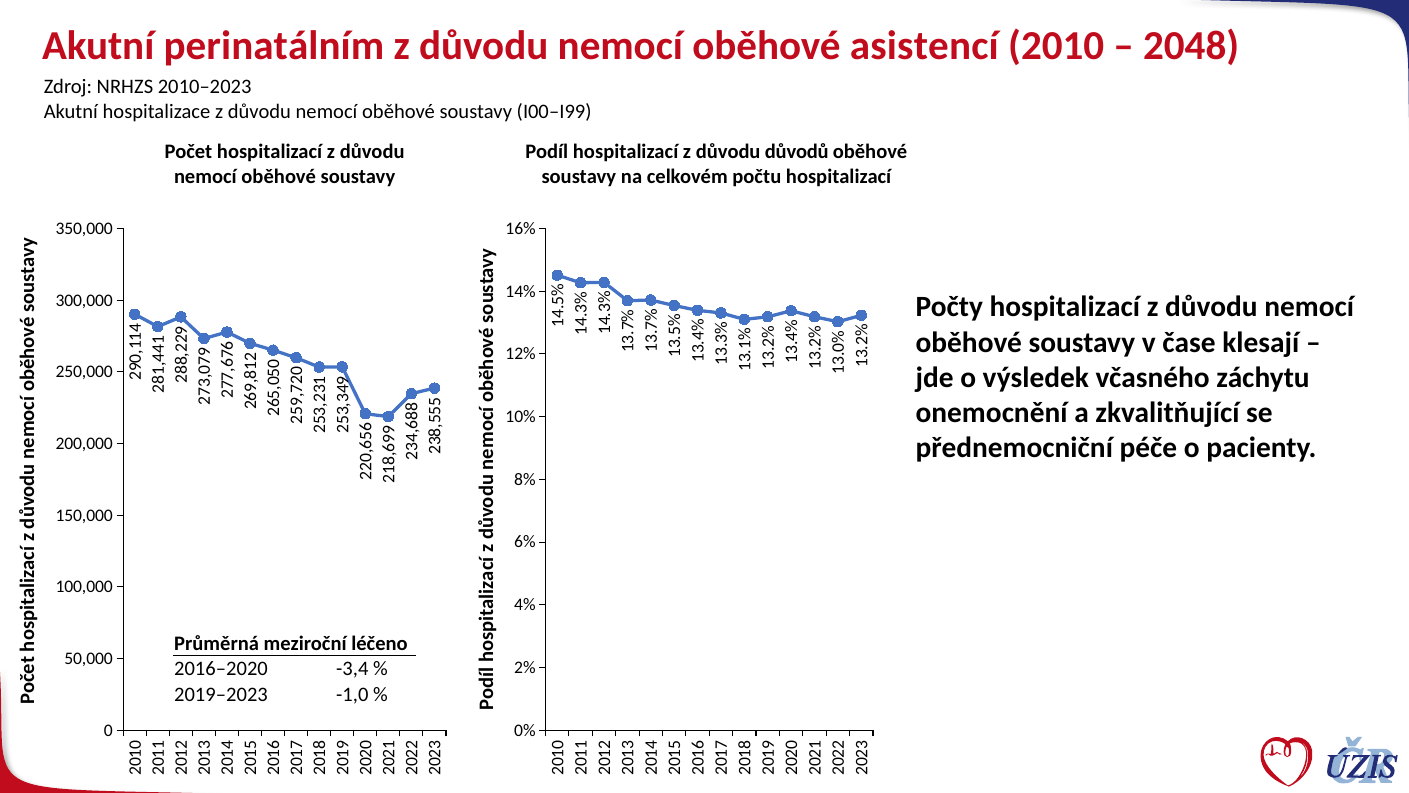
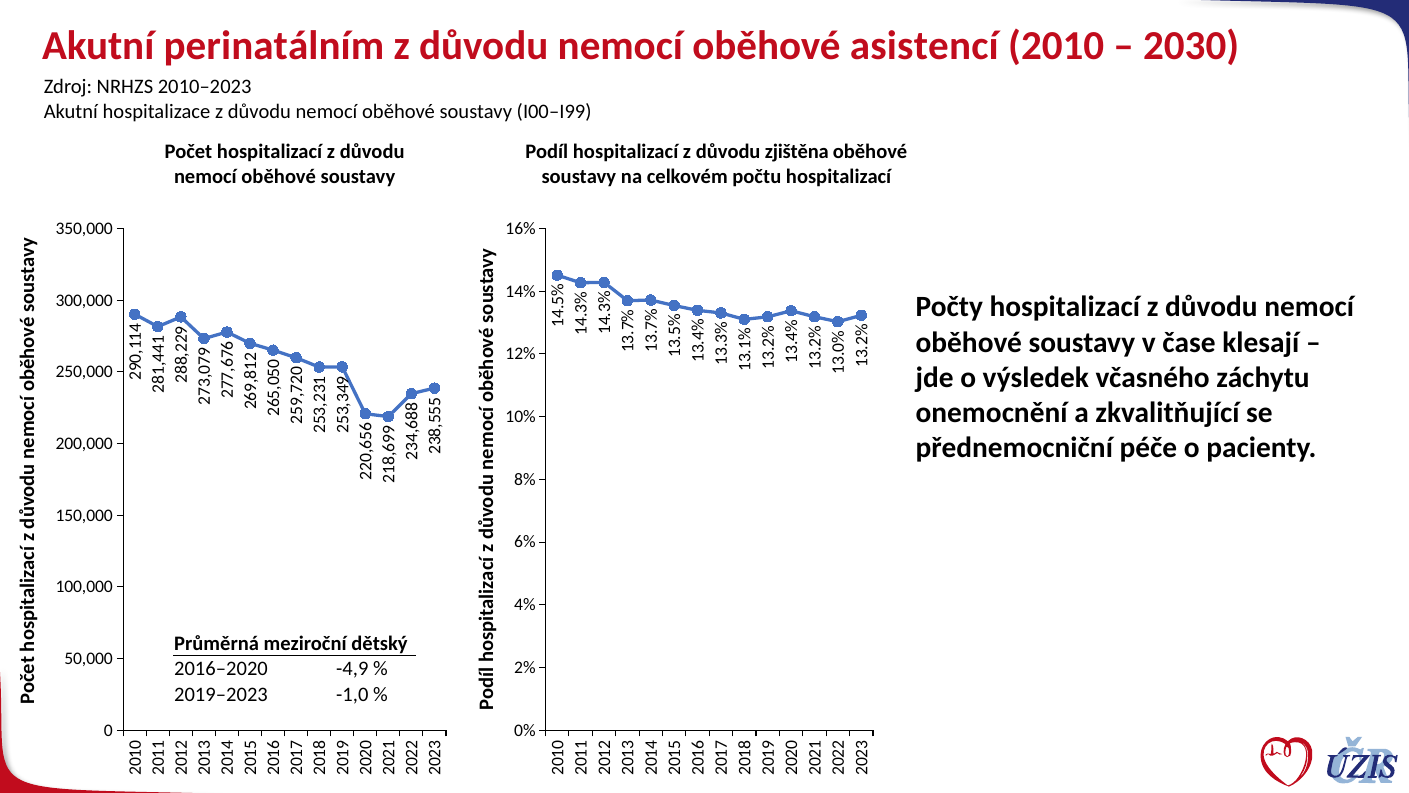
2048: 2048 -> 2030 (1191, 46)
důvodů: důvodů -> zjištěna (797, 152)
léčeno: léčeno -> dětský (380, 643)
-3,4: -3,4 -> -4,9 (352, 669)
